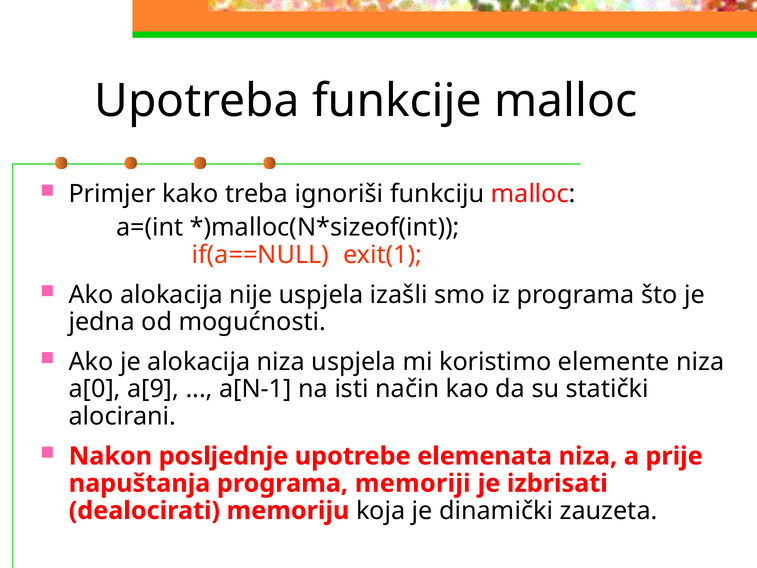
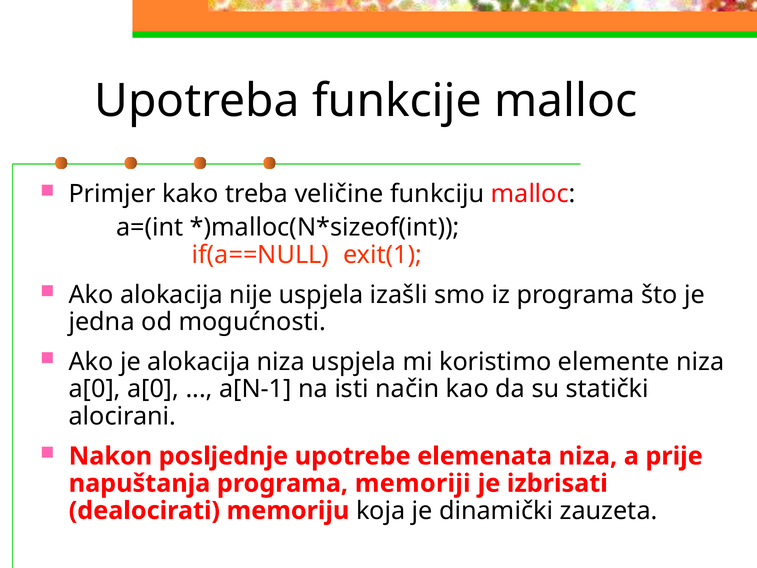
ignoriši: ignoriši -> veličine (339, 194)
a[0 a[9: a[9 -> a[0 (153, 389)
